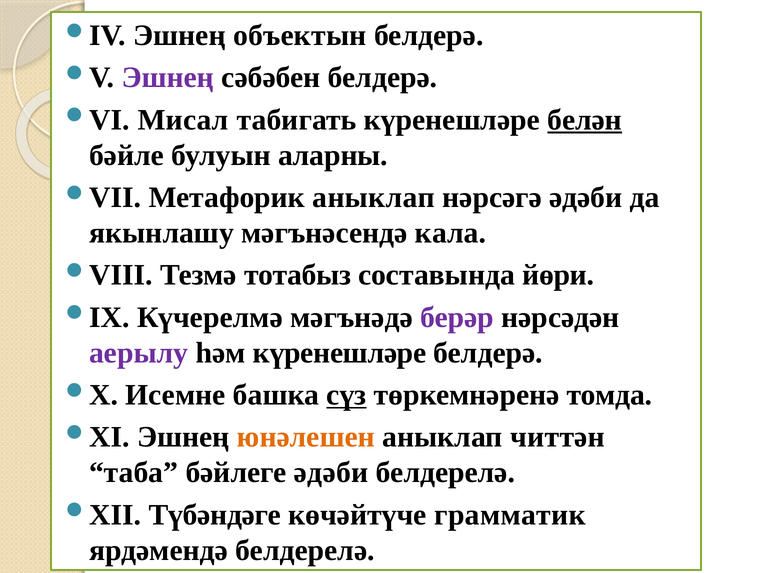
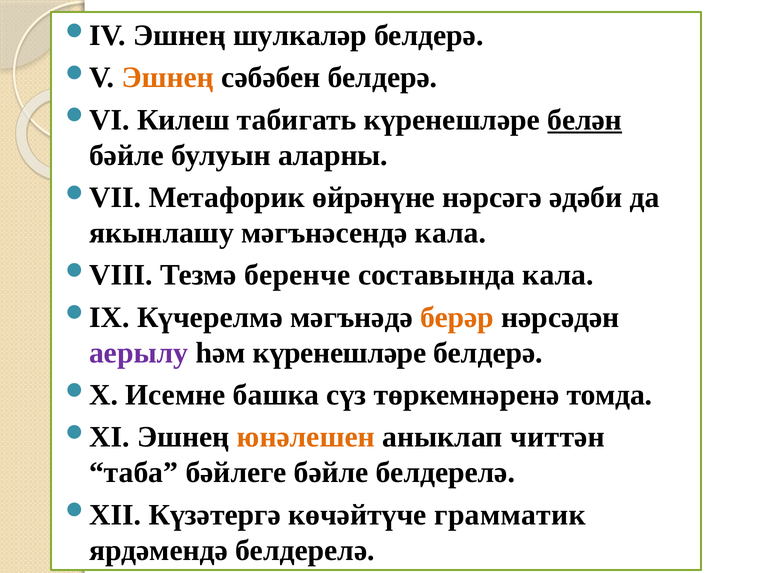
объектын: объектын -> шулкаләр (300, 36)
Эшнең colour: purple -> orange (168, 78)
Мисал: Мисал -> Килеш (183, 120)
Метафорик аныклап: аныклап -> өйрәнүне (374, 197)
тотабыз: тотабыз -> беренче (297, 275)
составында йөри: йөри -> кала (558, 275)
берәр colour: purple -> orange (457, 317)
сүз underline: present -> none (346, 395)
бәйлеге әдәби: әдәби -> бәйле (331, 473)
Түбәндәге: Түбәндәге -> Күзәтергә (215, 515)
